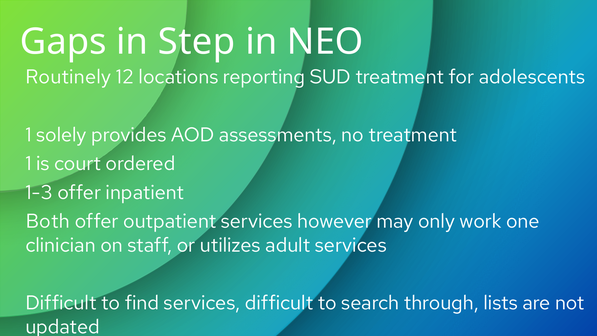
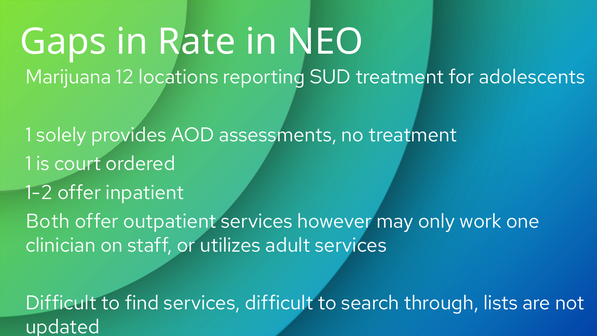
Step: Step -> Rate (197, 42)
Routinely: Routinely -> Marijuana (68, 77)
1-3: 1-3 -> 1-2 (39, 192)
